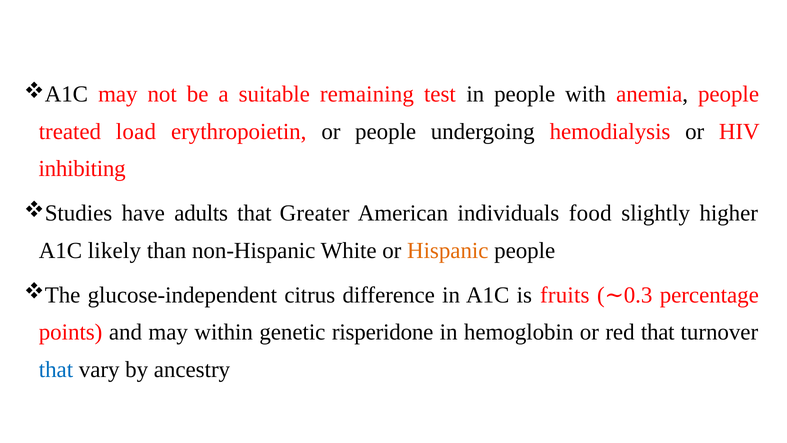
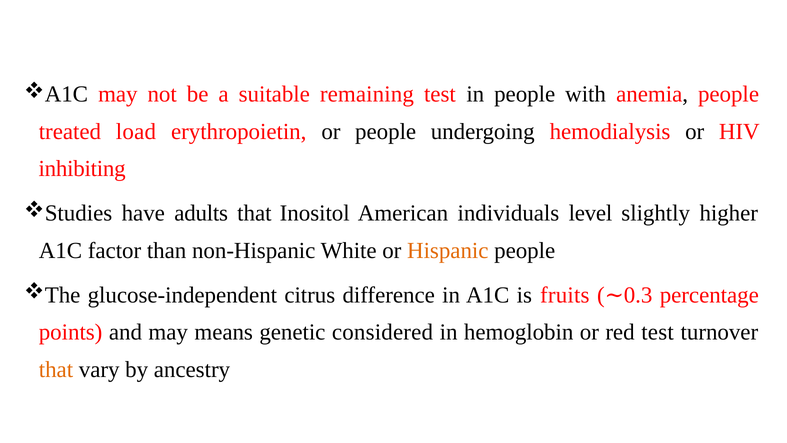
Greater: Greater -> Inositol (315, 213)
food: food -> level (590, 213)
likely: likely -> factor (115, 250)
within: within -> means (224, 332)
risperidone: risperidone -> considered (383, 332)
red that: that -> test (658, 332)
that colour: blue -> orange (56, 369)
